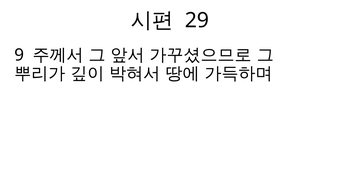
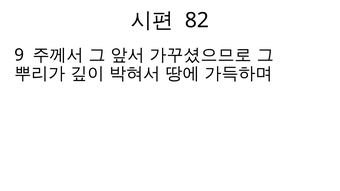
29: 29 -> 82 (197, 20)
